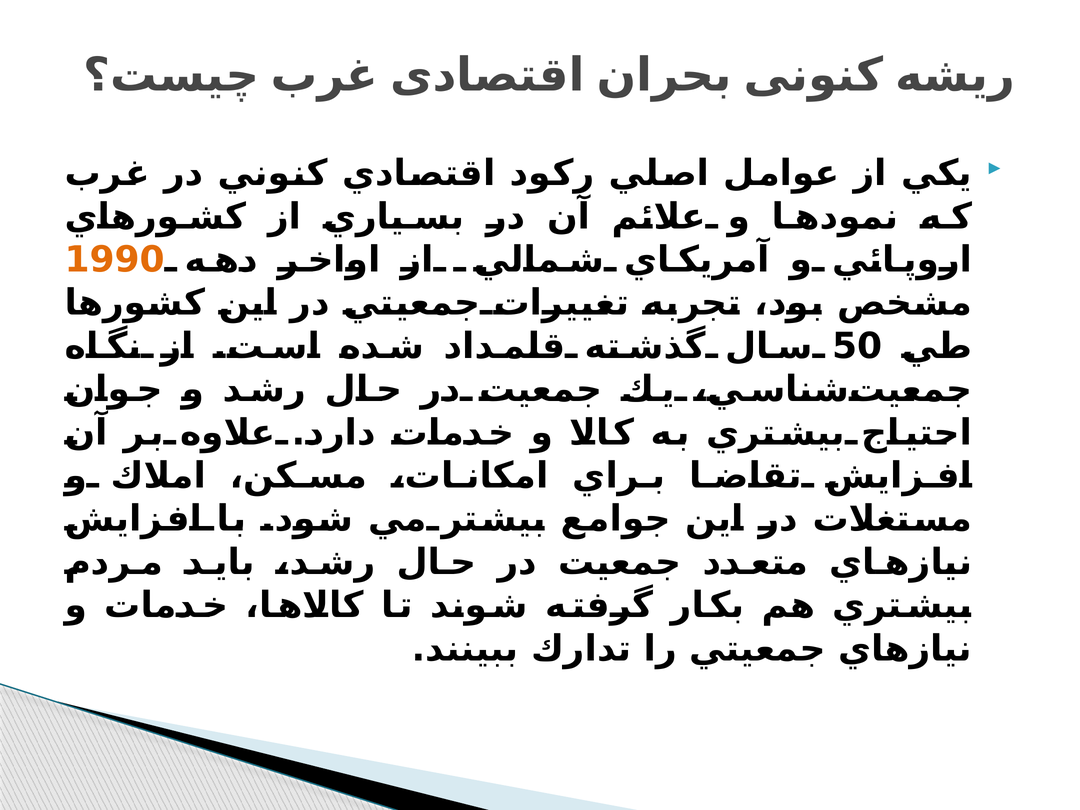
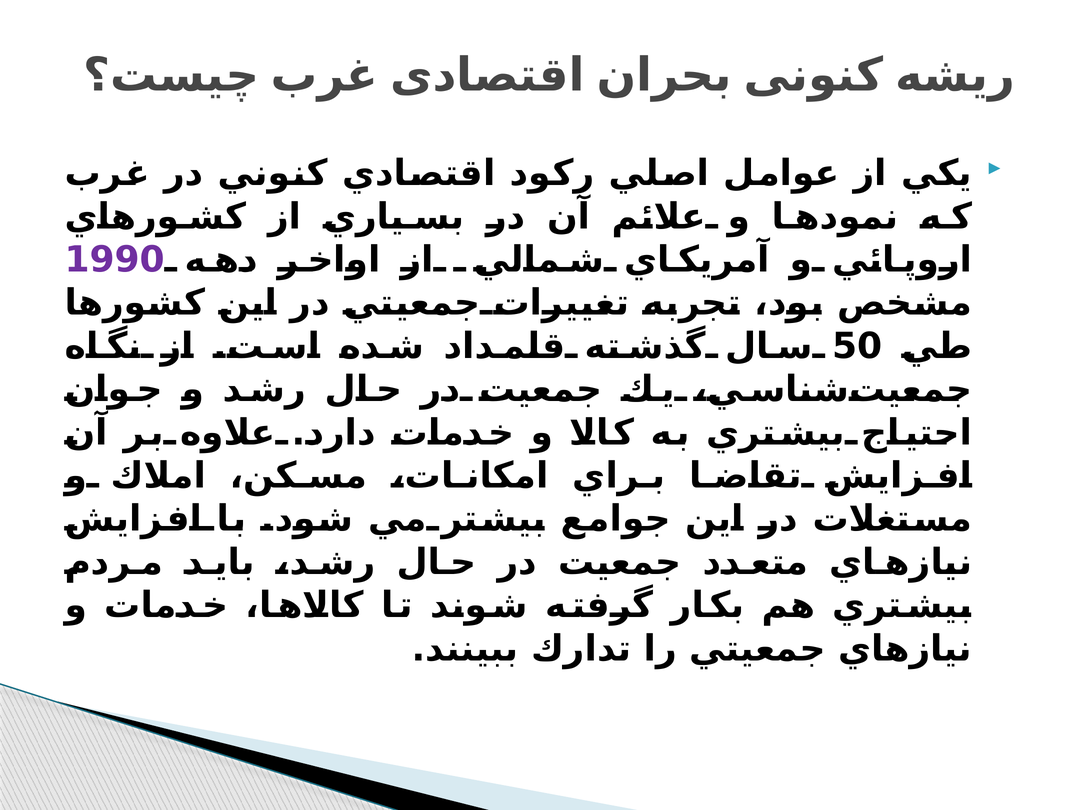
1990 colour: orange -> purple (115, 260)
